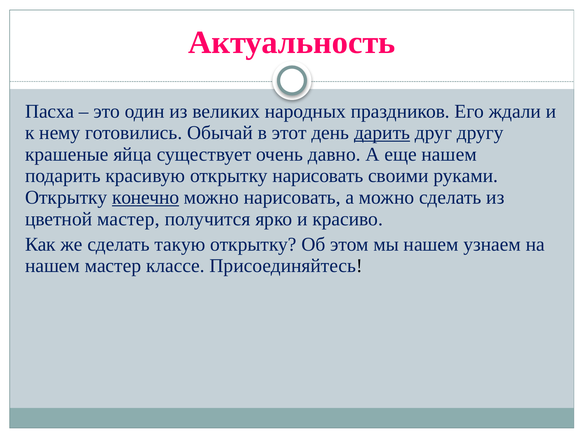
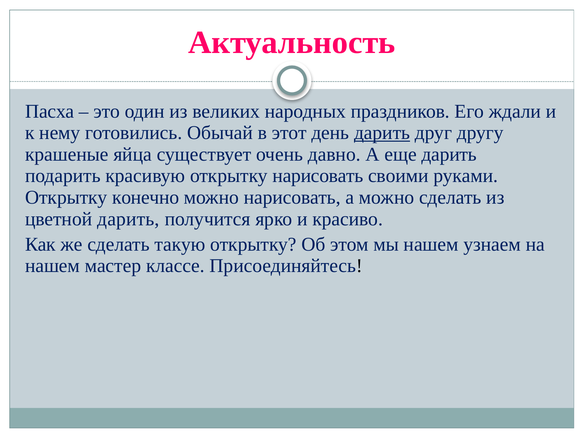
еще нашем: нашем -> дарить (449, 154)
конечно underline: present -> none (146, 197)
цветной мастер: мастер -> дарить (128, 219)
